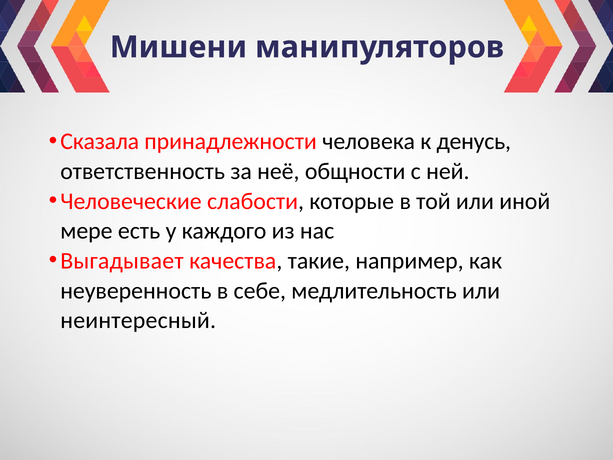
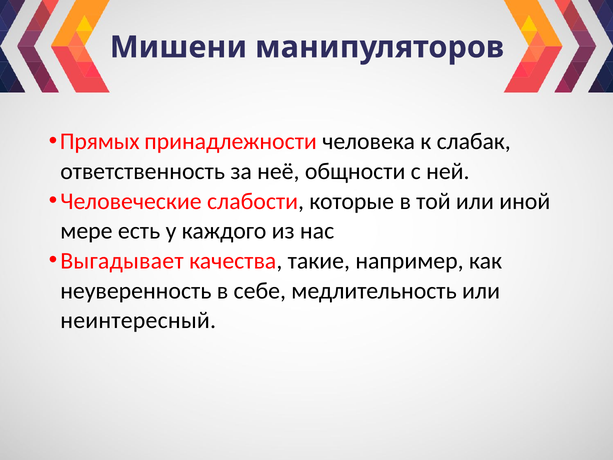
Сказала: Сказала -> Прямых (100, 141)
денусь: денусь -> слабак (474, 141)
